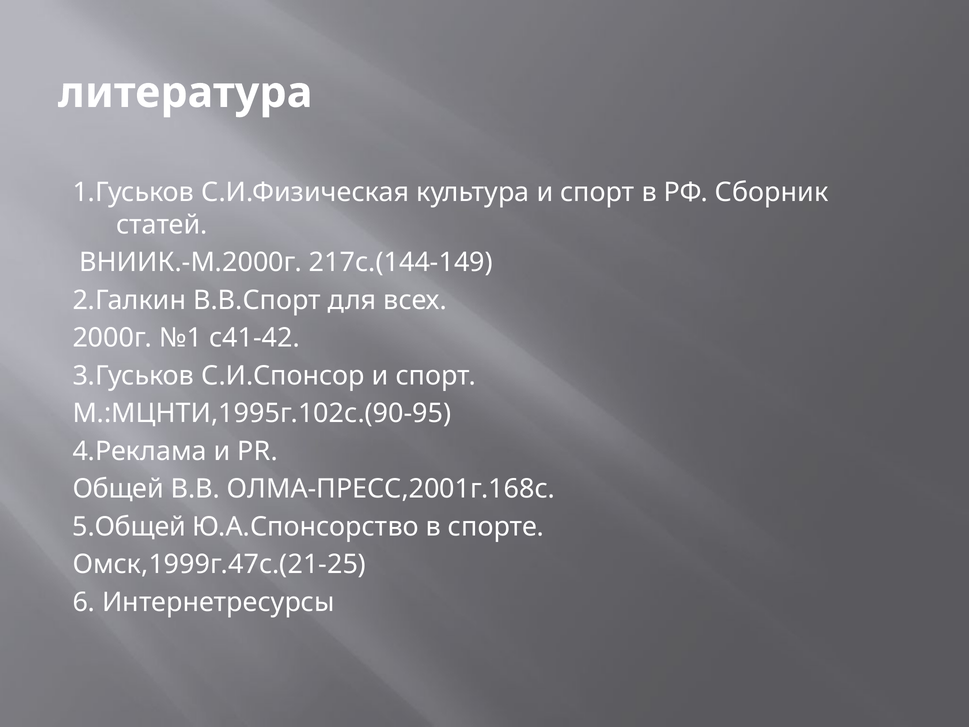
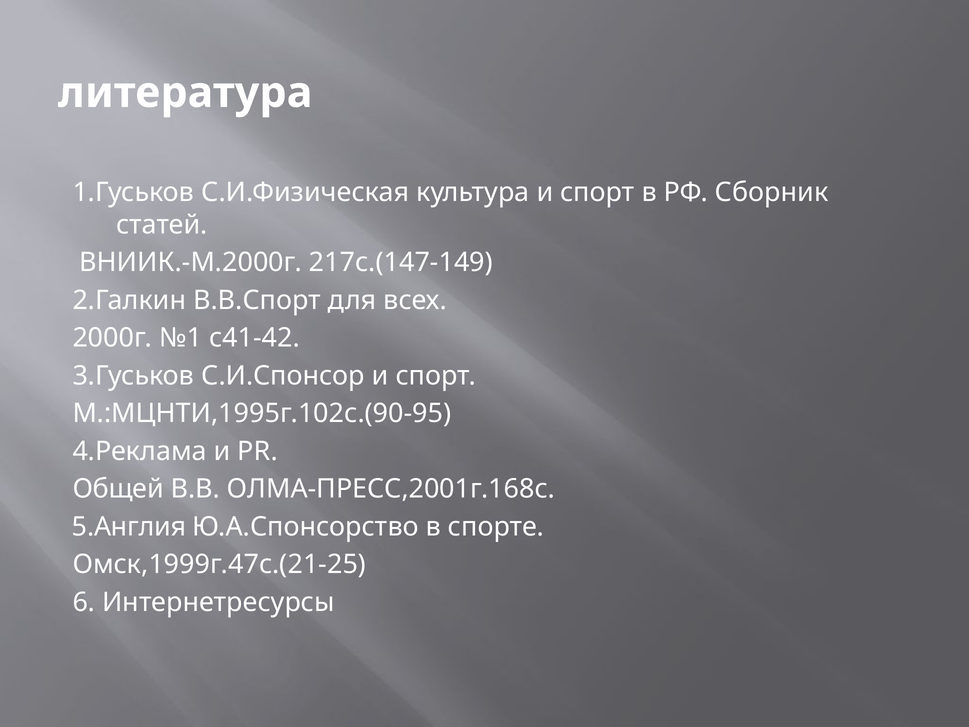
217с.(144-149: 217с.(144-149 -> 217с.(147-149 (401, 263)
5.Общей: 5.Общей -> 5.Англия (129, 527)
